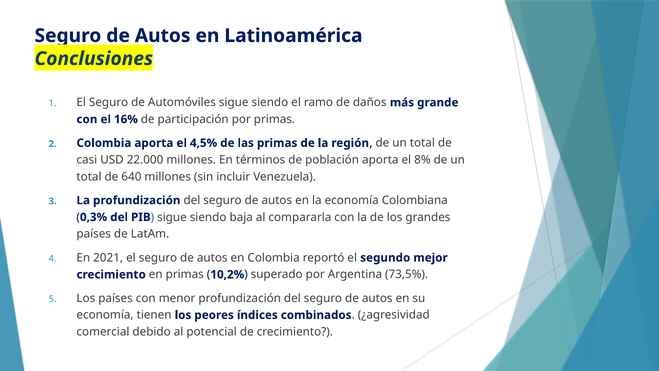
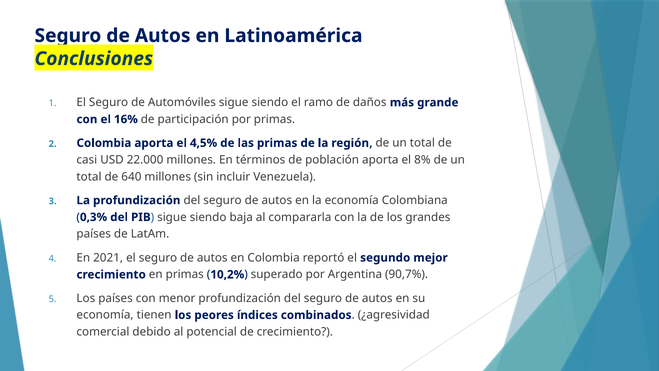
73,5%: 73,5% -> 90,7% (407, 274)
